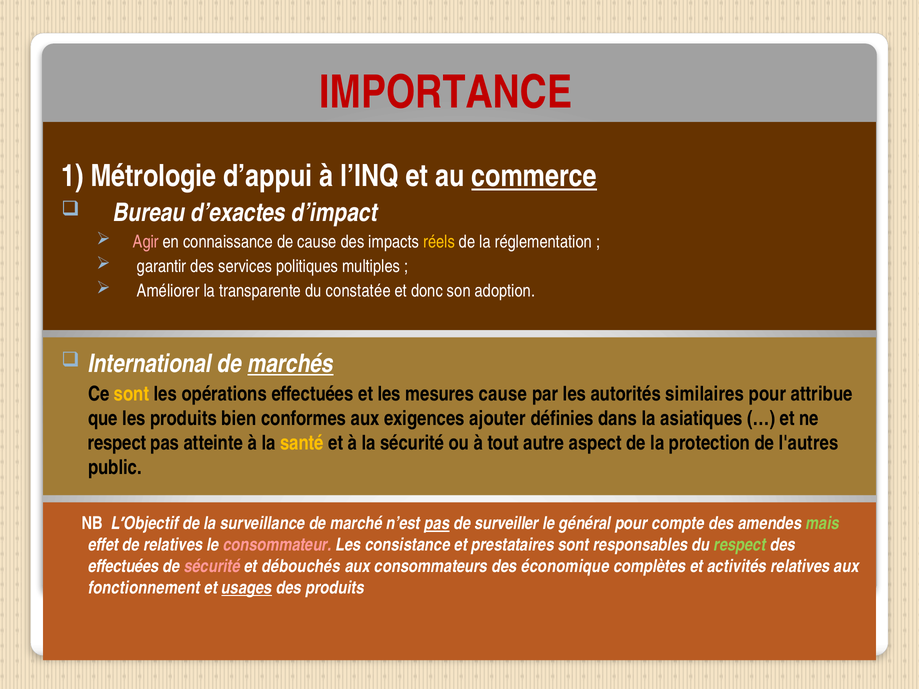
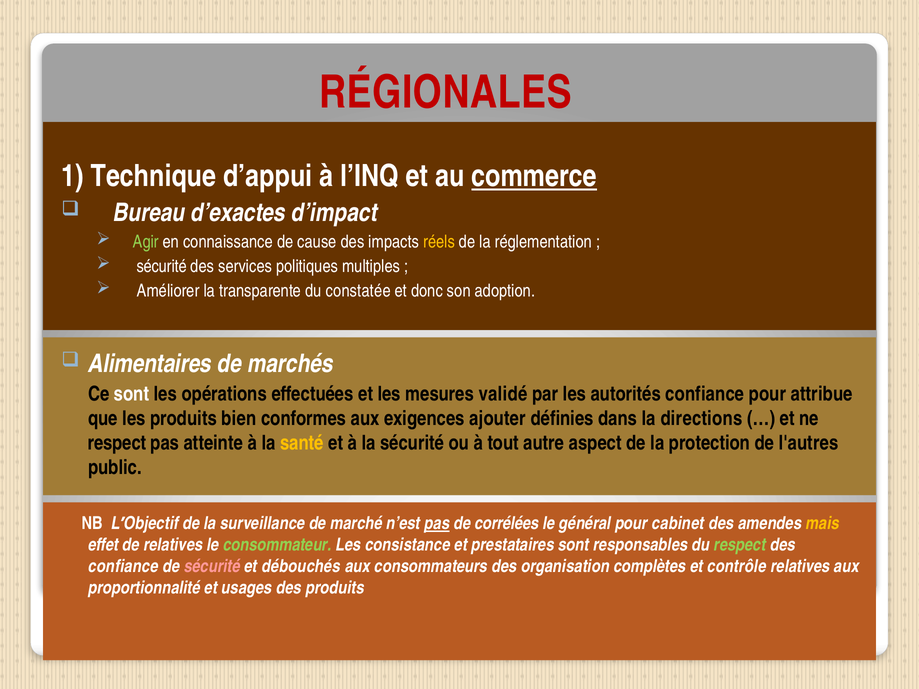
IMPORTANCE: IMPORTANCE -> RÉGIONALES (446, 93)
Métrologie: Métrologie -> Technique (153, 176)
Agir colour: pink -> light green (146, 242)
garantir: garantir -> sécurité (162, 266)
International: International -> Alimentaires (150, 364)
marchés underline: present -> none (291, 364)
sont colour: yellow -> white (132, 394)
mesures cause: cause -> validé (503, 394)
autorités similaires: similaires -> confiance (705, 394)
asiatiques: asiatiques -> directions (701, 419)
surveiller: surveiller -> corrélées (507, 524)
compte: compte -> cabinet (678, 524)
mais colour: light green -> yellow (823, 524)
consommateur colour: pink -> light green (277, 545)
effectuées: effectuées -> confiance (123, 567)
économique: économique -> organisation (565, 567)
activités: activités -> contrôle (737, 567)
fonctionnement: fonctionnement -> proportionnalité (144, 588)
usages underline: present -> none (247, 588)
